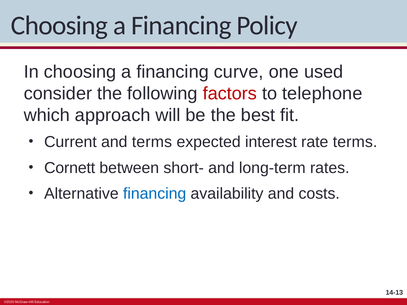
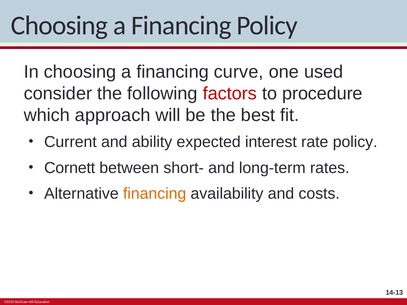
telephone: telephone -> procedure (322, 93)
and terms: terms -> ability (152, 142)
rate terms: terms -> policy (355, 142)
financing colour: blue -> orange (155, 194)
